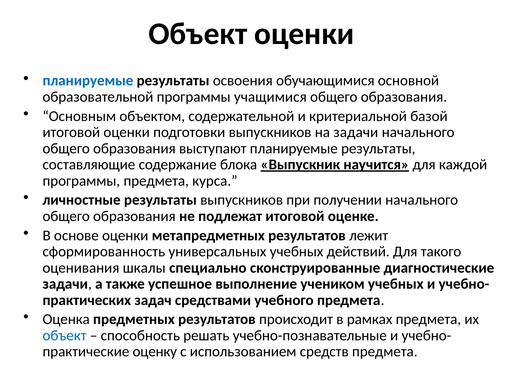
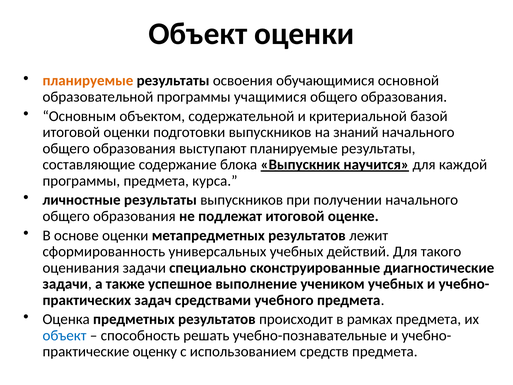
планируемые colour: blue -> orange (88, 81)
на задачи: задачи -> знаний (356, 132)
оценивания шкалы: шкалы -> задачи (144, 268)
